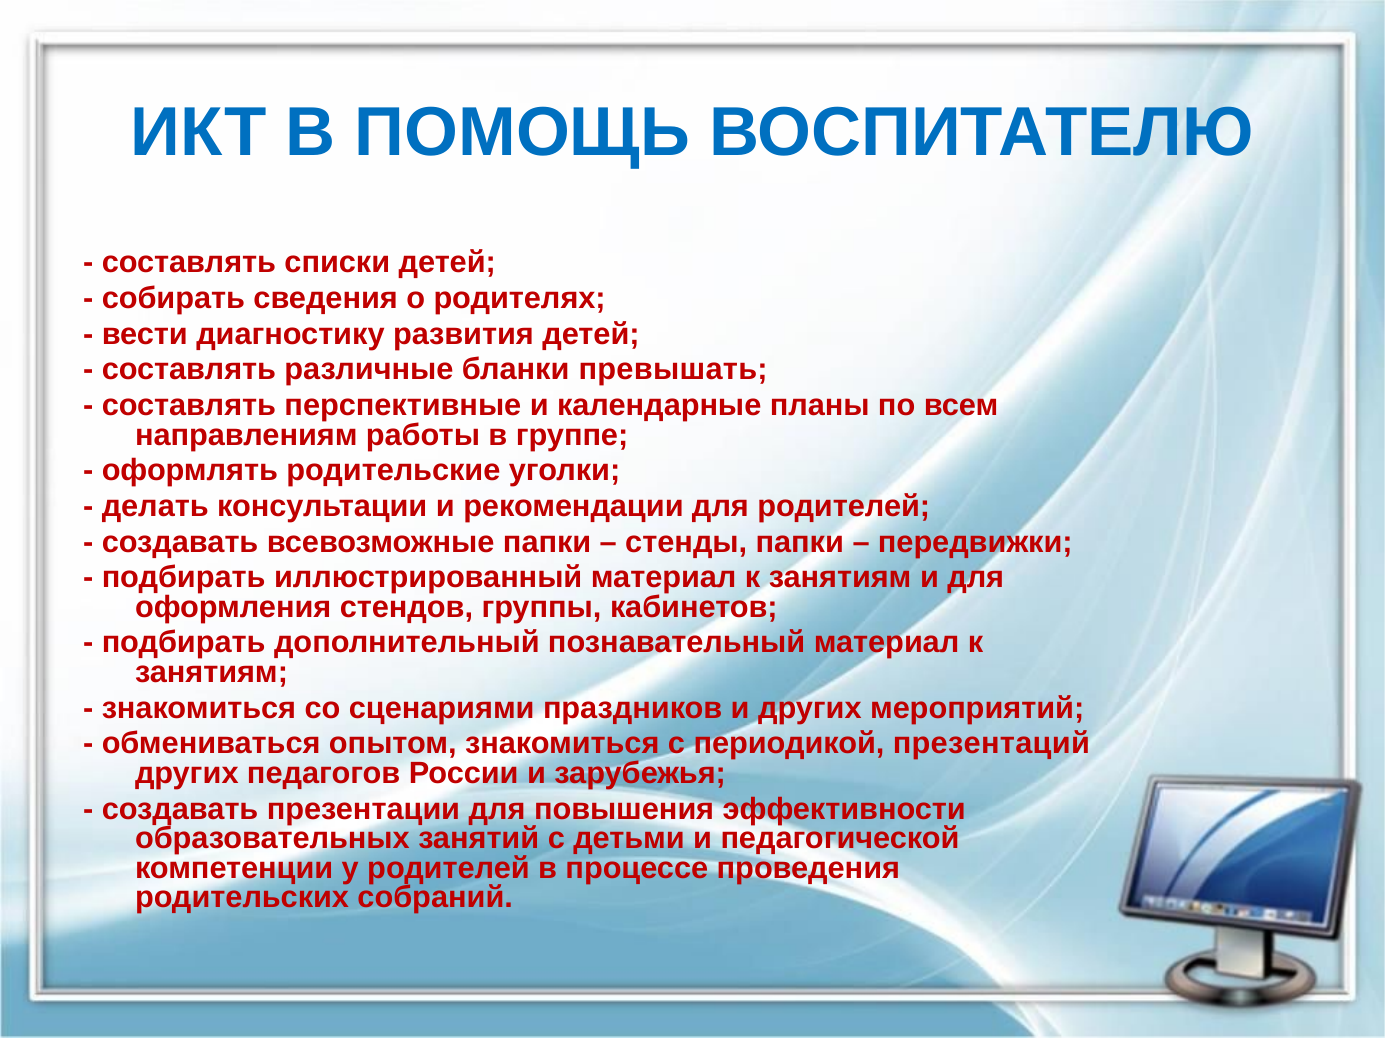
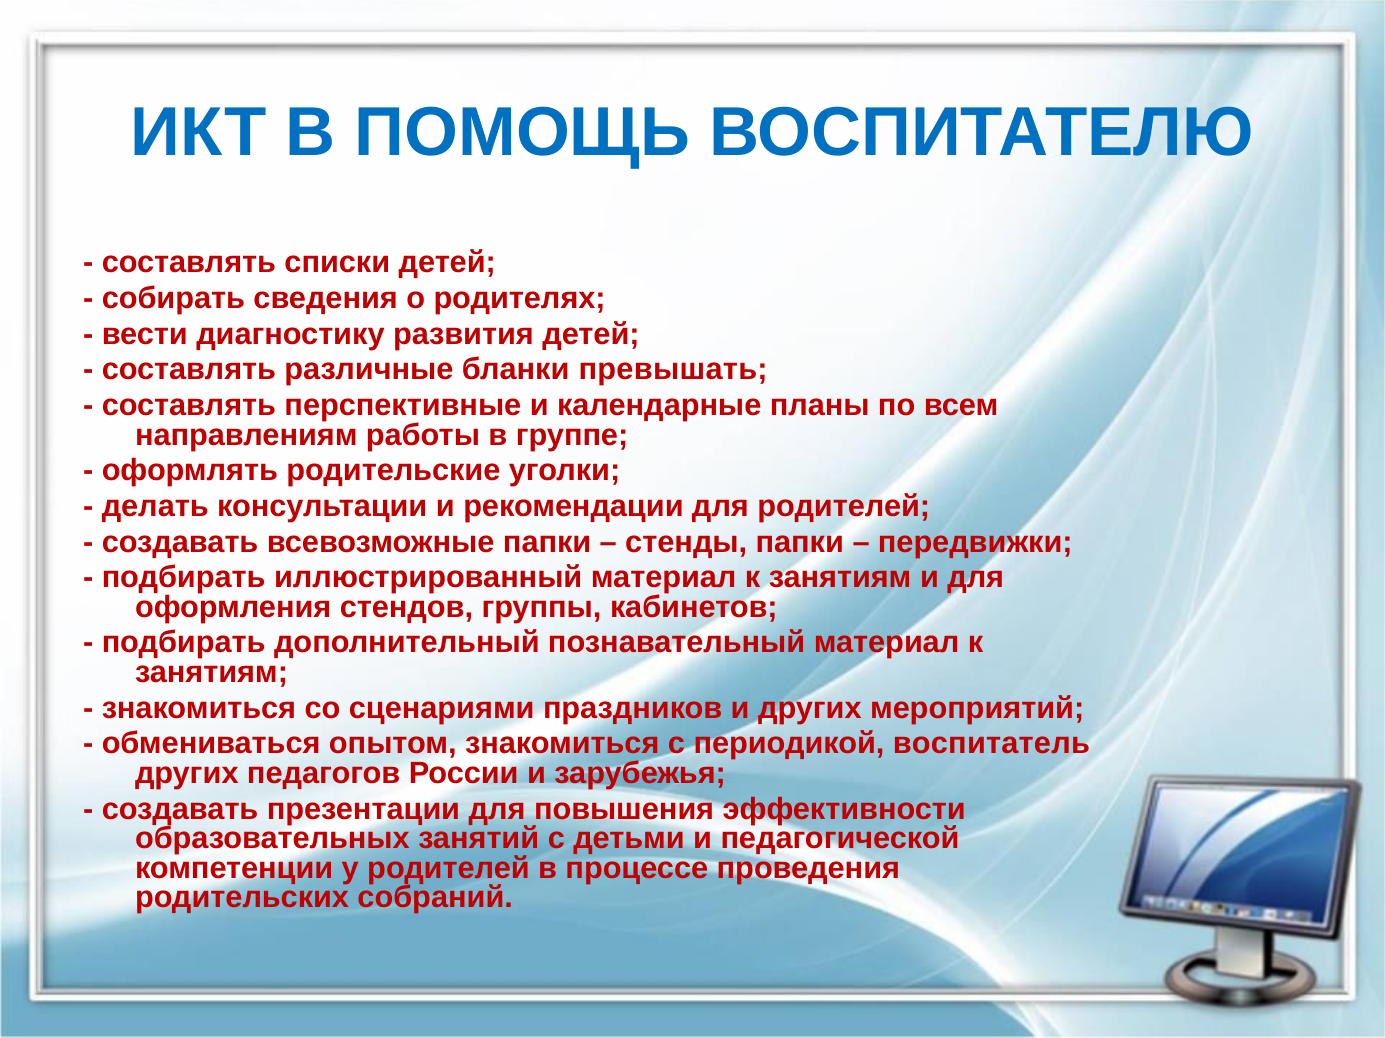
презентаций: презентаций -> воспитатель (991, 744)
